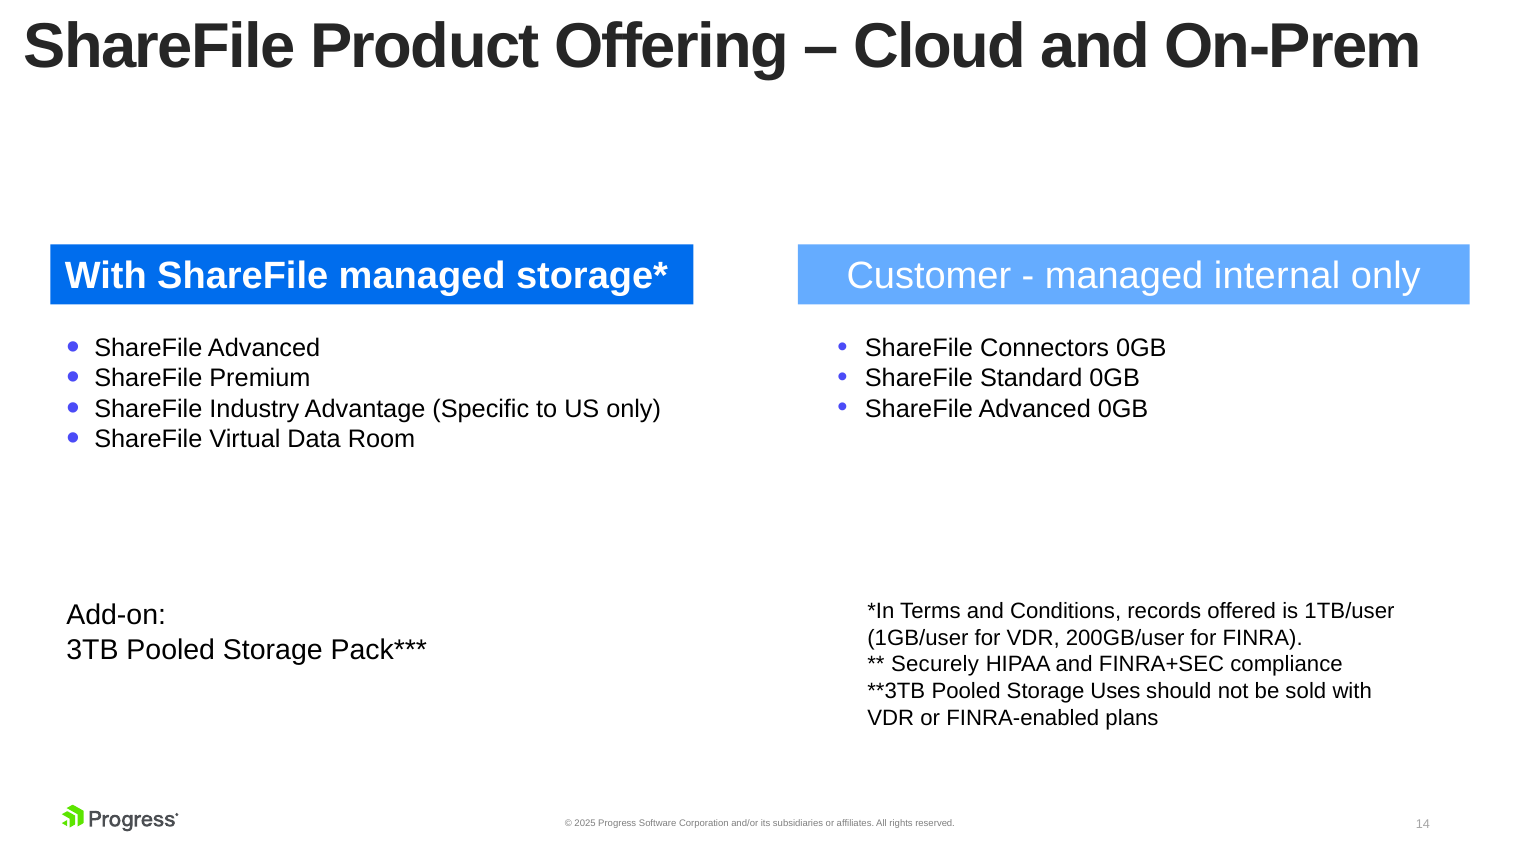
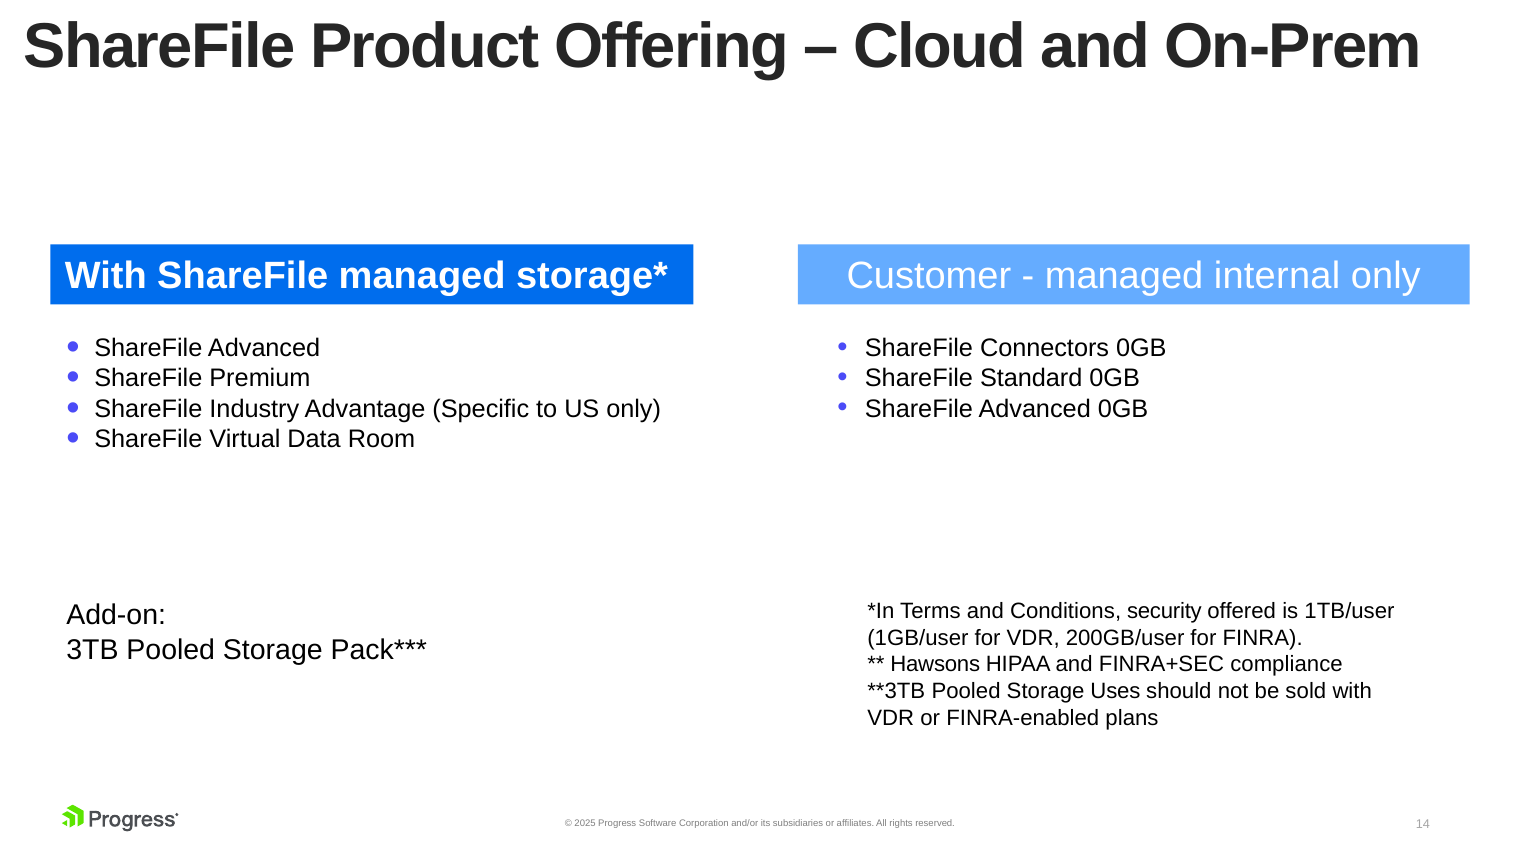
records: records -> security (1164, 611)
Securely: Securely -> Hawsons (935, 665)
